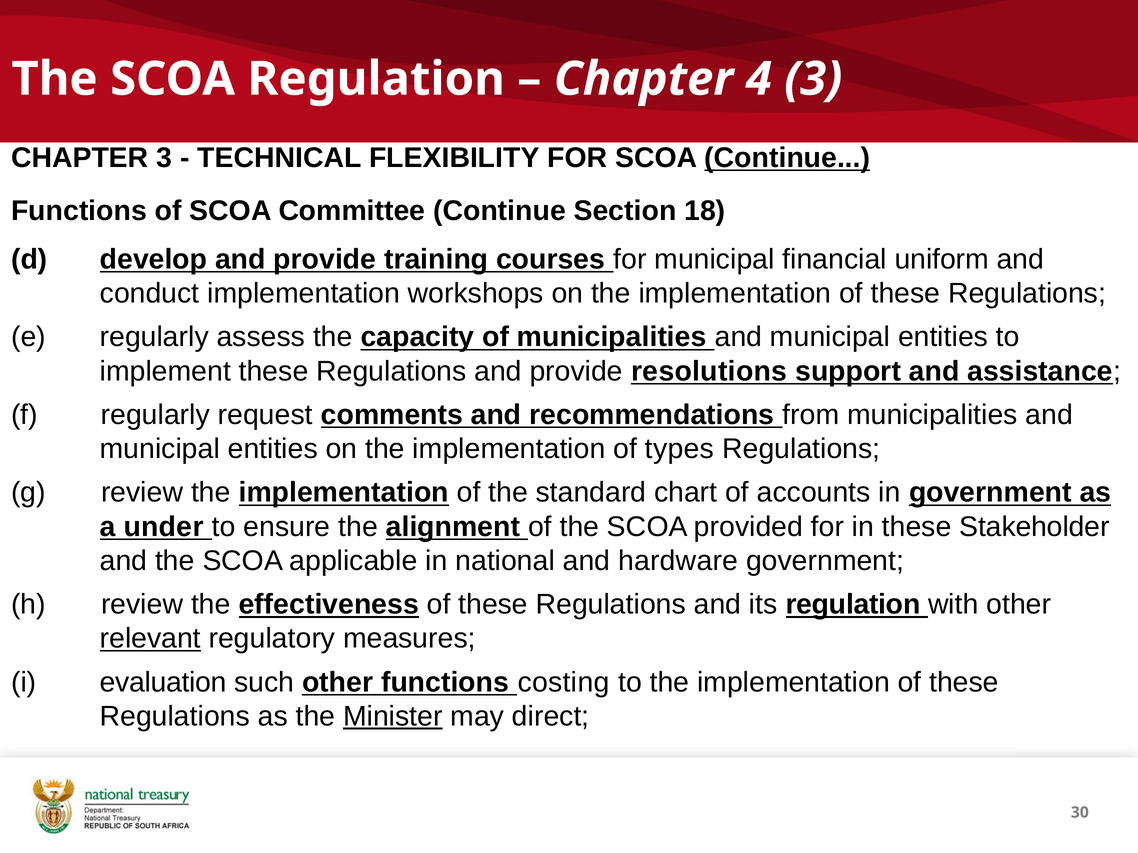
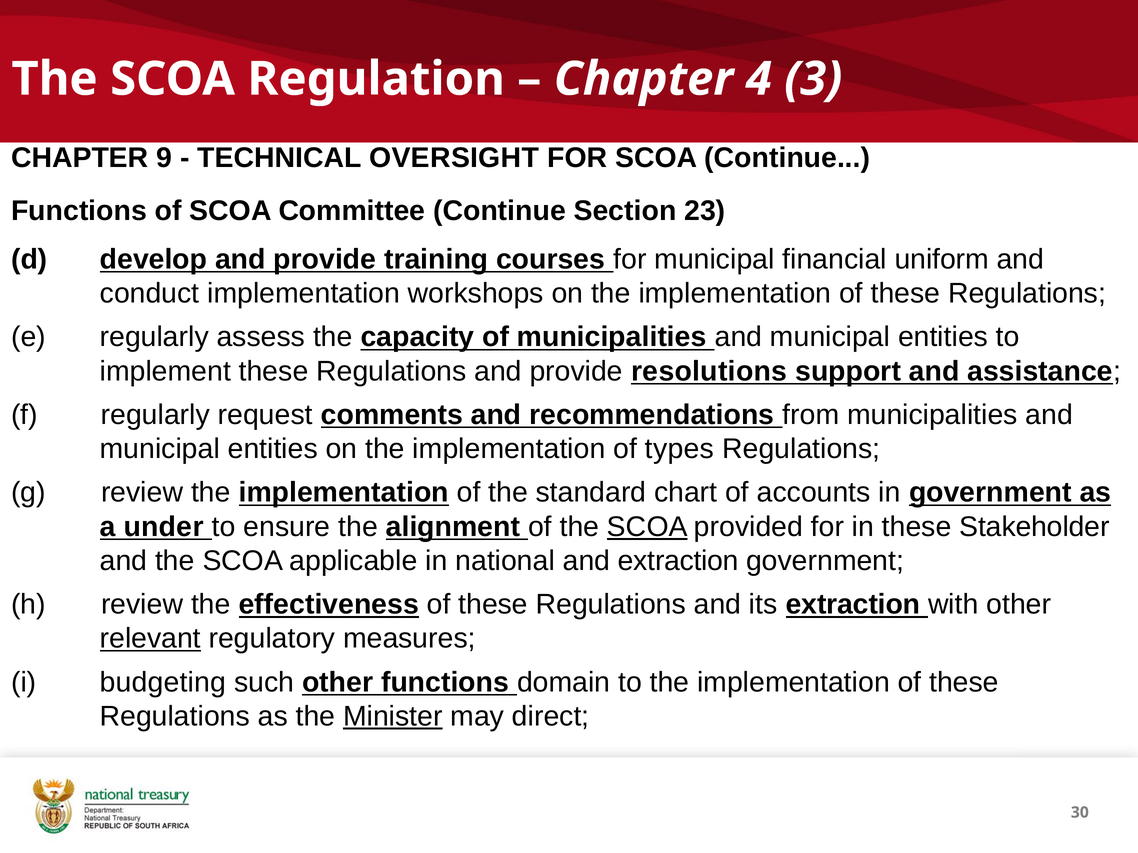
CHAPTER 3: 3 -> 9 (164, 158)
FLEXIBILITY: FLEXIBILITY -> OVERSIGHT (454, 158)
Continue underline: present -> none (787, 158)
18: 18 -> 23 (705, 211)
SCOA underline: none -> present (647, 527)
and hardware: hardware -> extraction (678, 561)
its regulation: regulation -> extraction (853, 605)
evaluation: evaluation -> budgeting (163, 683)
costing: costing -> domain (564, 683)
